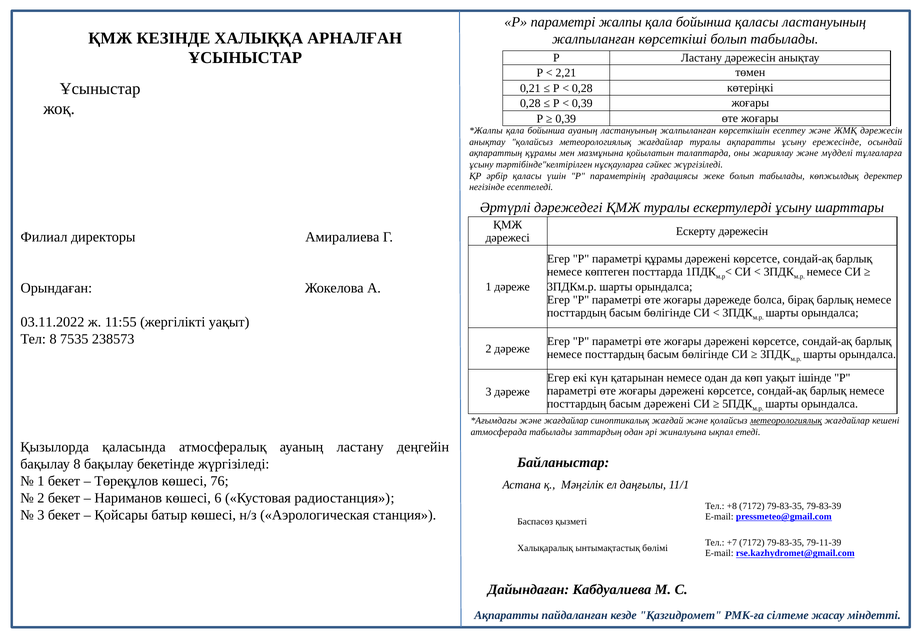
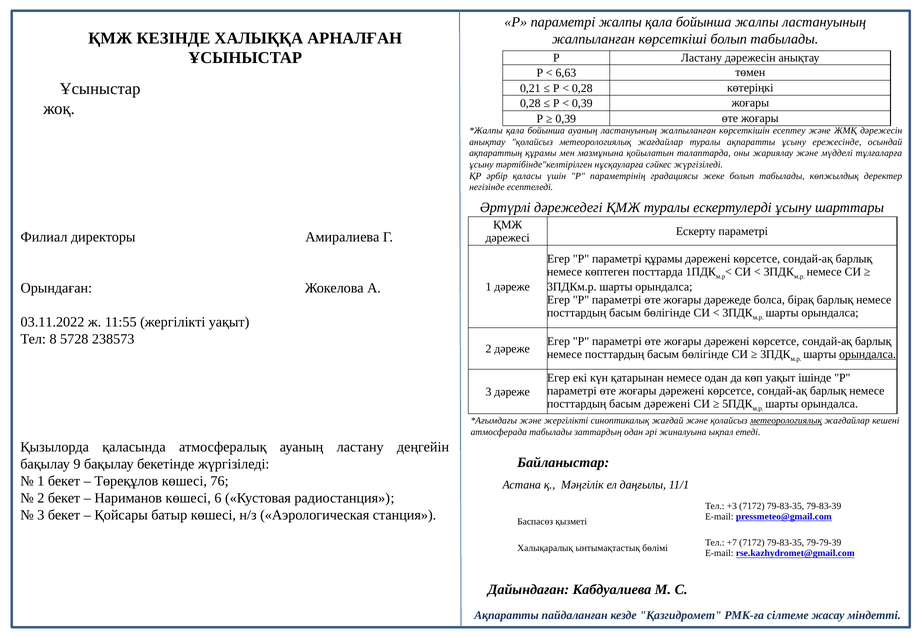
бойынша қаласы: қаласы -> жалпы (757, 22)
2,21: 2,21 -> 6,63 (566, 73)
Ескерту дәрежесін: дәрежесін -> параметрі (743, 231)
7535: 7535 -> 5728 (74, 339)
орындалса underline: none -> present (868, 354)
және жағдайлар: жағдайлар -> жергілікті (566, 421)
бақылау 8: 8 -> 9 (77, 464)
+8: +8 -> +3 (732, 506)
79-11-39: 79-11-39 -> 79-79-39 (824, 543)
